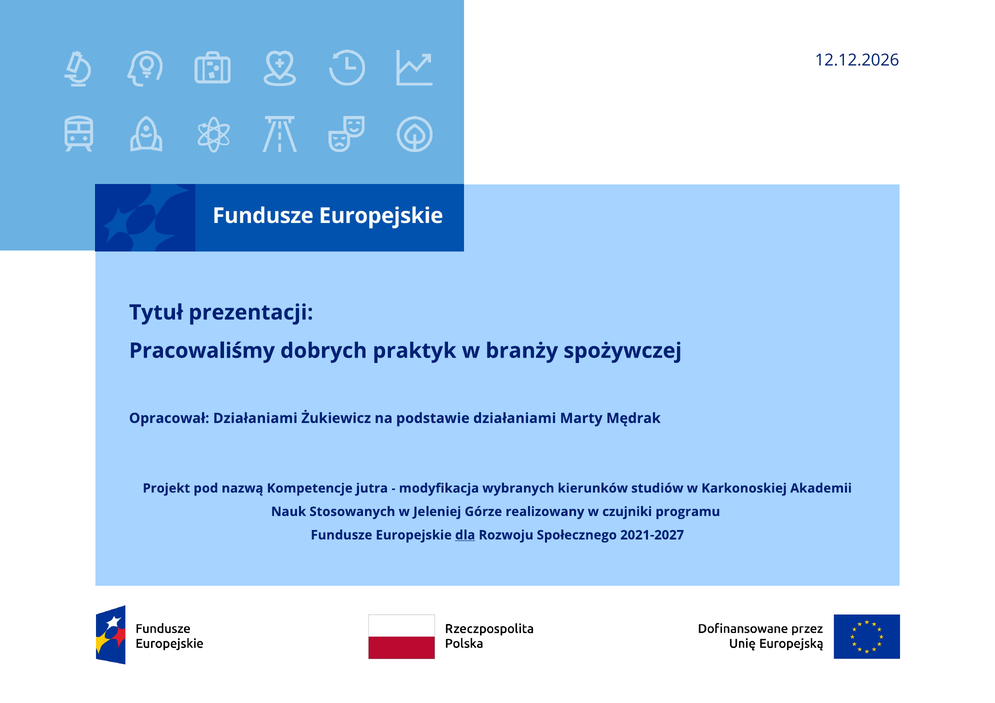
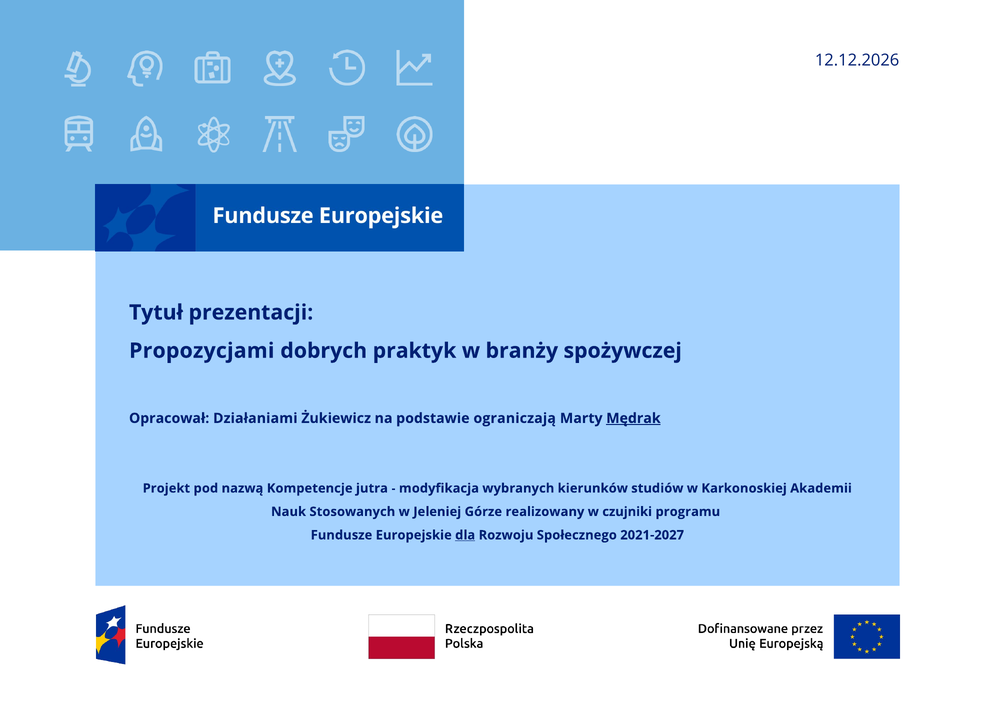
Pracowaliśmy: Pracowaliśmy -> Propozycjami (202, 351)
podstawie działaniami: działaniami -> ograniczają (515, 419)
Mędrak underline: none -> present (633, 419)
